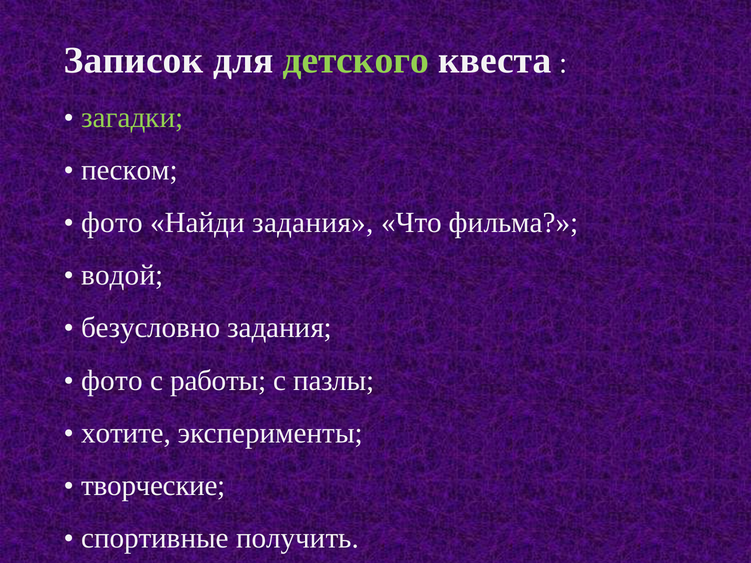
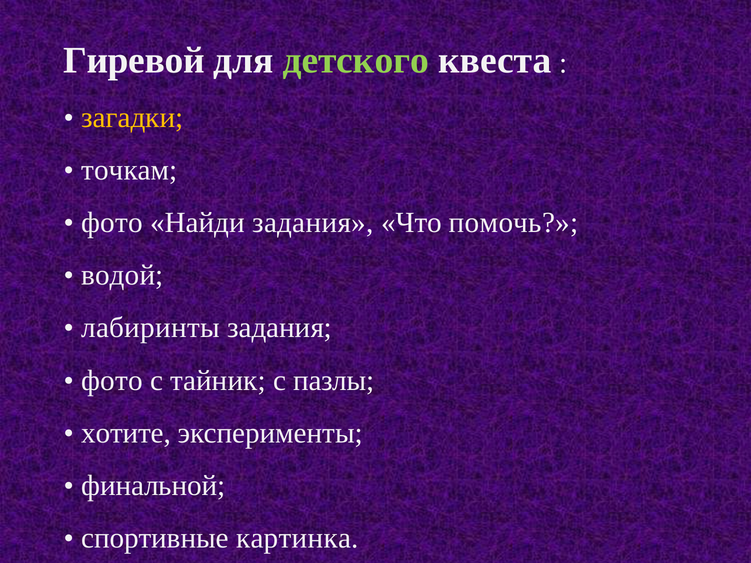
Записок: Записок -> Гиревой (134, 61)
загадки colour: light green -> yellow (132, 118)
песком: песком -> точкам (129, 170)
фильма: фильма -> помочь (514, 223)
безусловно: безусловно -> лабиринты (150, 328)
работы: работы -> тайник (218, 381)
творческие: творческие -> финальной (153, 486)
получить: получить -> картинка (297, 538)
